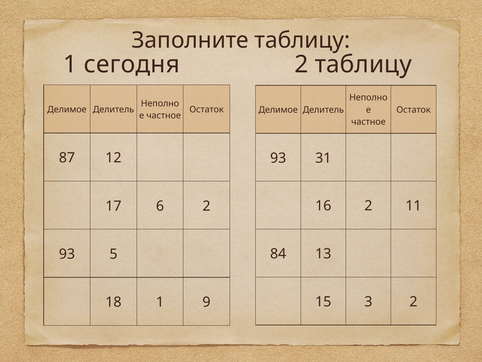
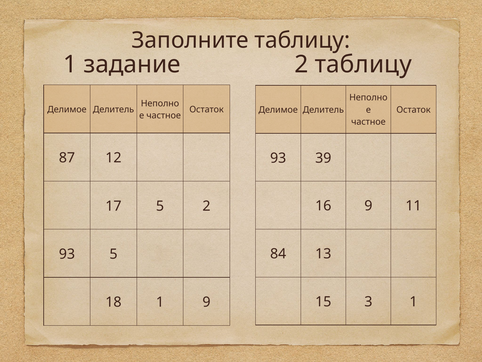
сегодня: сегодня -> задание (132, 64)
31: 31 -> 39 (323, 158)
17 6: 6 -> 5 (160, 206)
16 2: 2 -> 9 (368, 206)
3 2: 2 -> 1 (414, 301)
